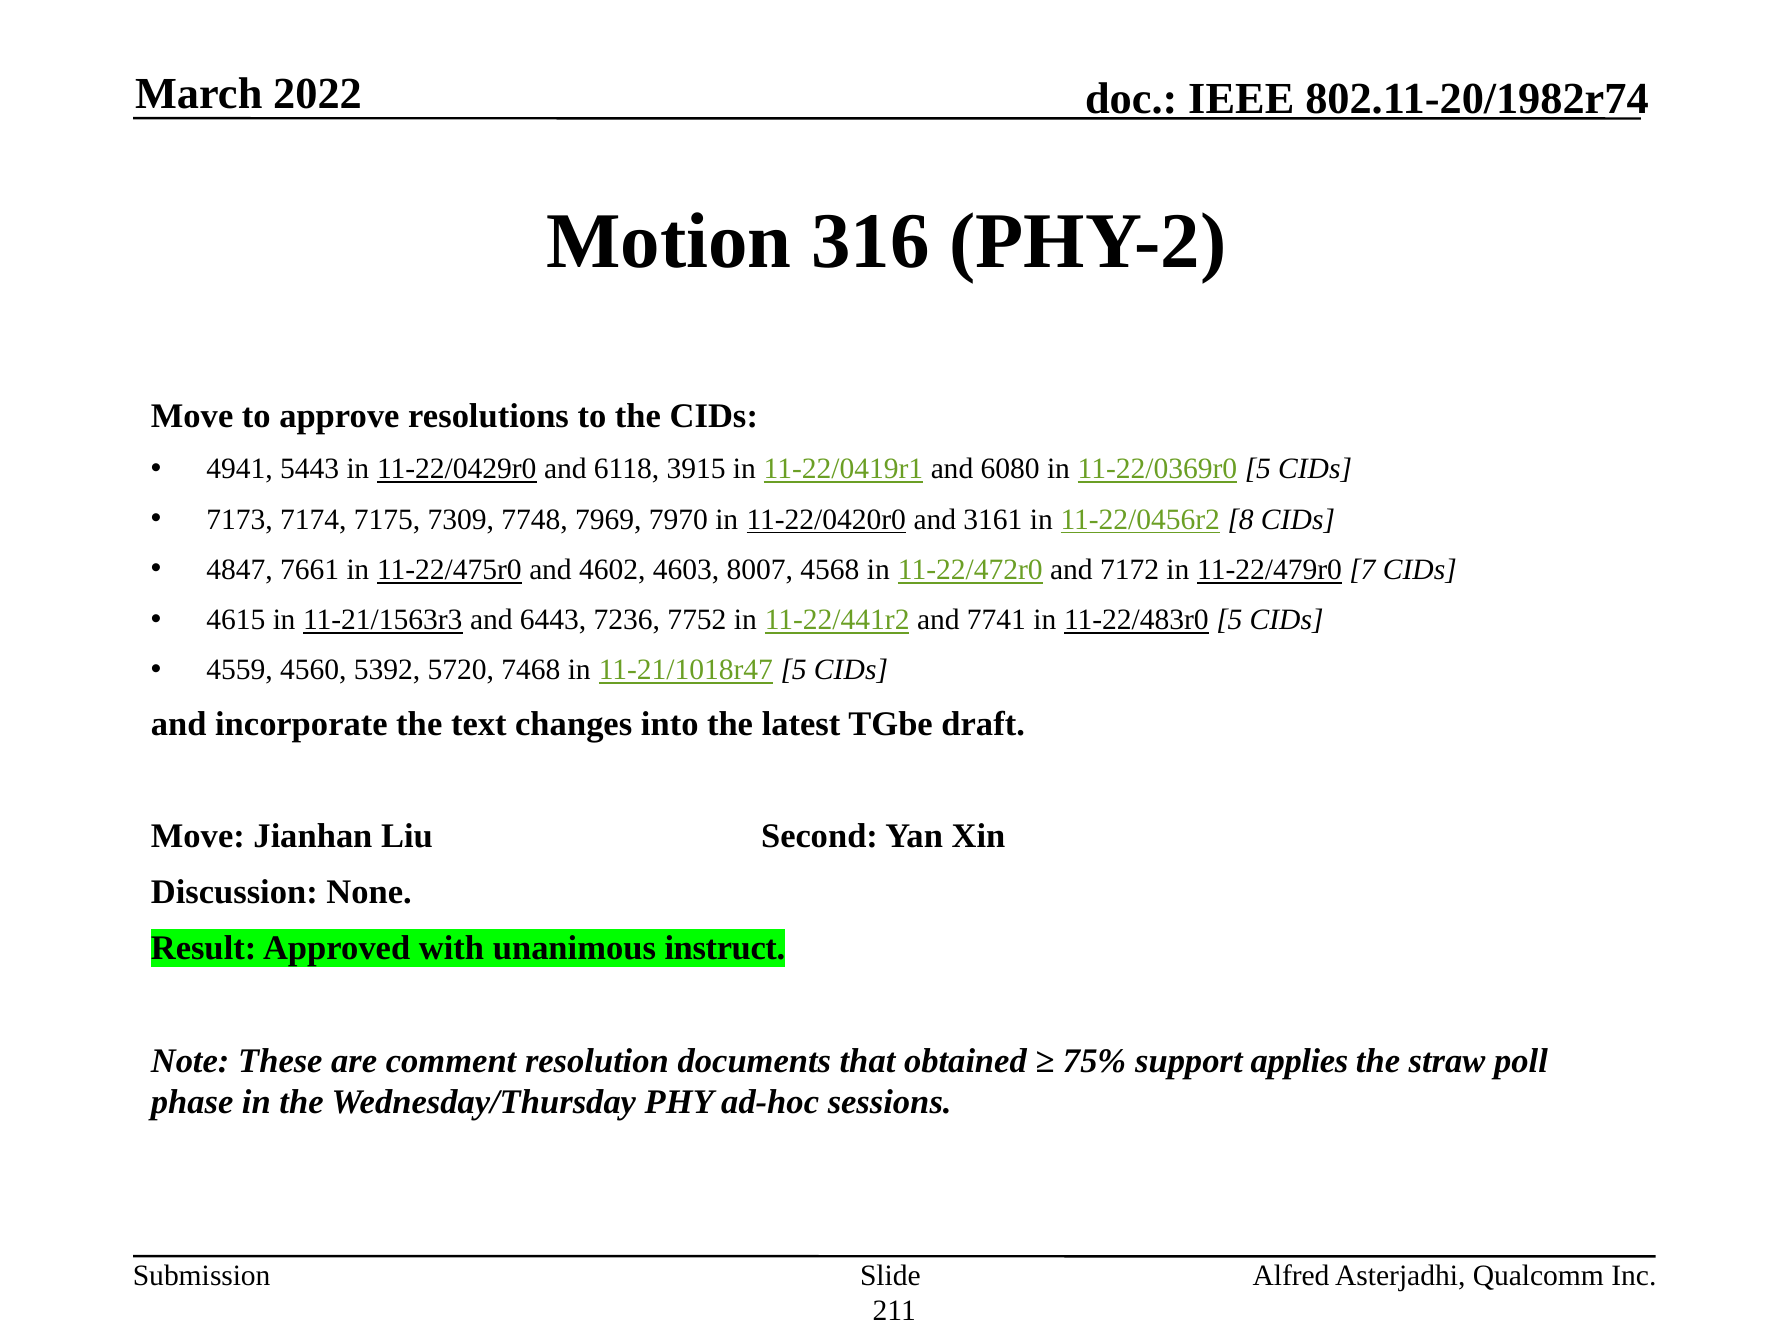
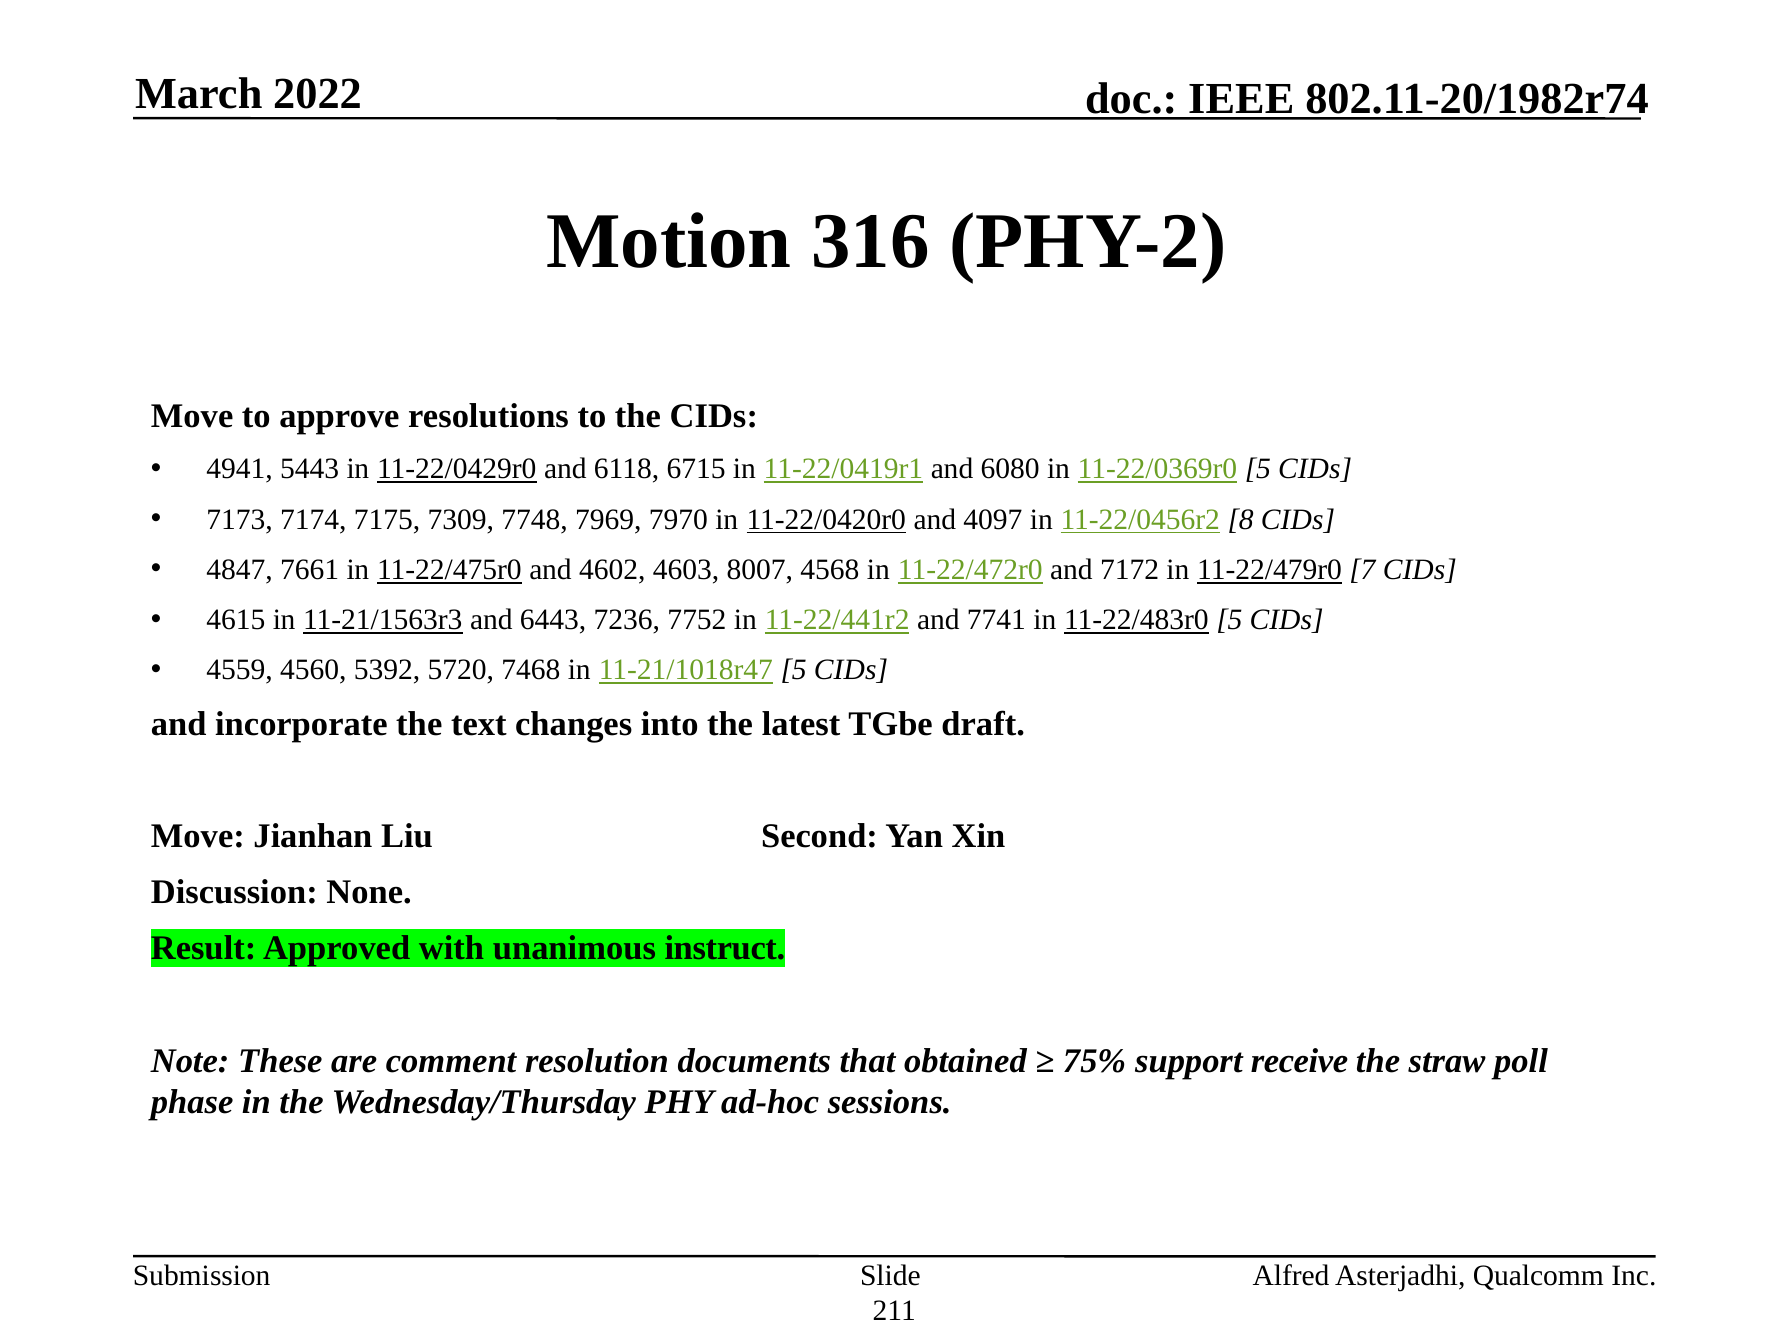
3915: 3915 -> 6715 (696, 469)
3161: 3161 -> 4097 (993, 520)
applies: applies -> receive (1299, 1061)
